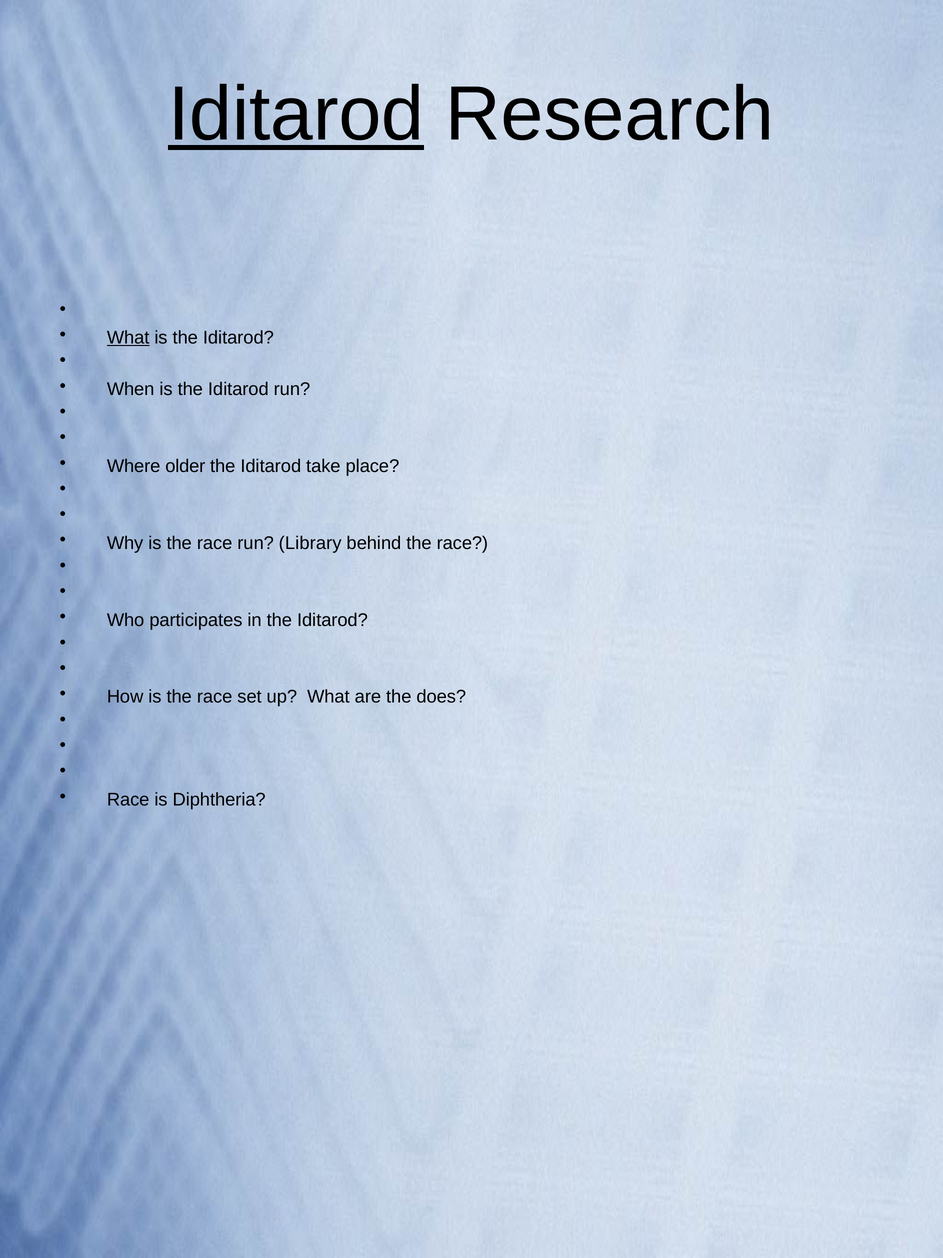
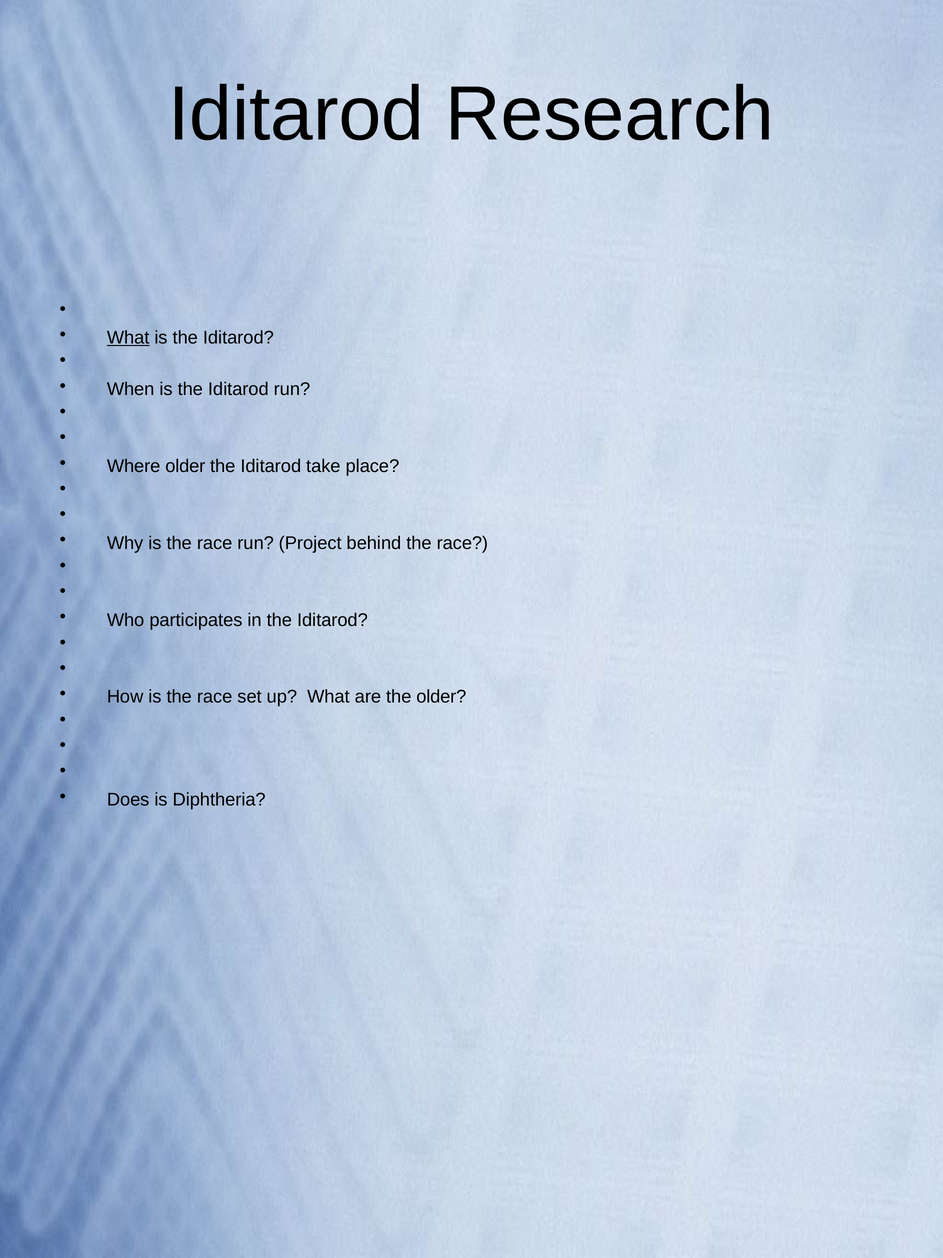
Iditarod underline: present -> none (296, 114)
Library: Library -> Project (310, 543)
the does: does -> older (441, 697)
Race: Race -> Does (128, 799)
